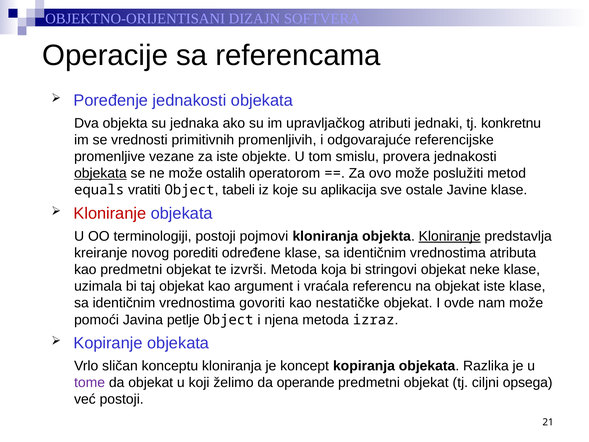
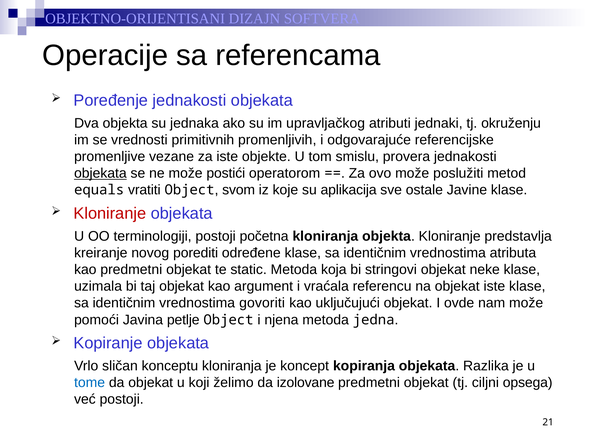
konkretnu: konkretnu -> okruženju (511, 123)
ostalih: ostalih -> postići (226, 173)
tabeli: tabeli -> svom (239, 190)
pojmovi: pojmovi -> početna (264, 236)
Kloniranje underline: present -> none (450, 236)
izvrši: izvrši -> static (249, 270)
nestatičke: nestatičke -> uključujući (348, 303)
izraz: izraz -> jedna (374, 320)
tome colour: purple -> blue (90, 382)
operande: operande -> izolovane (306, 382)
